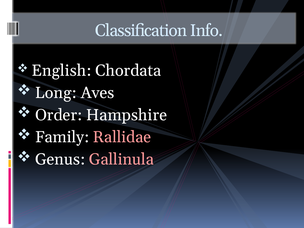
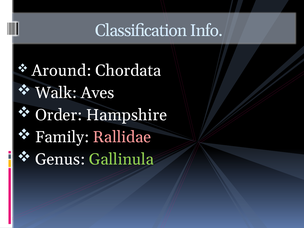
English: English -> Around (61, 71)
Long: Long -> Walk (56, 93)
Gallinula colour: pink -> light green (121, 159)
